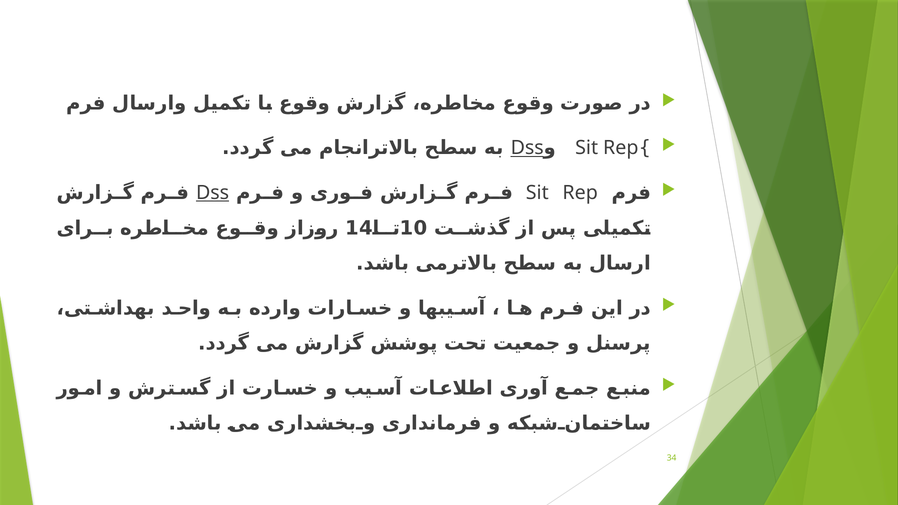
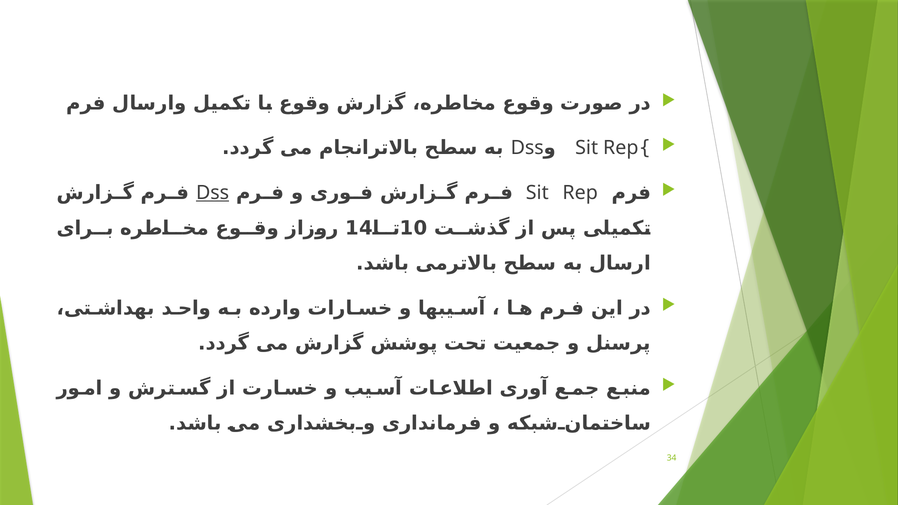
Dss underline: present -> none (527, 148)
